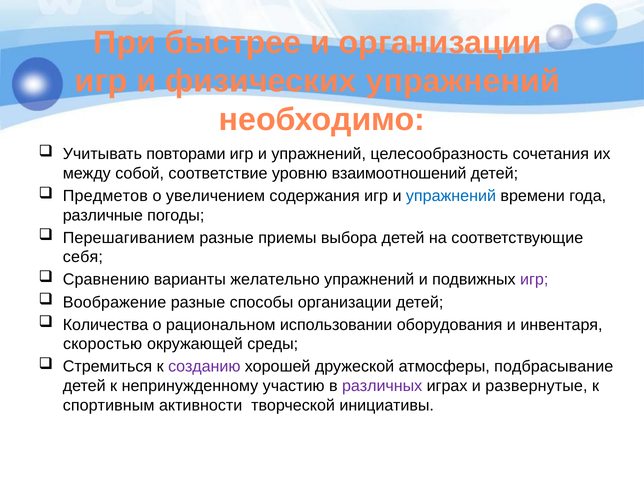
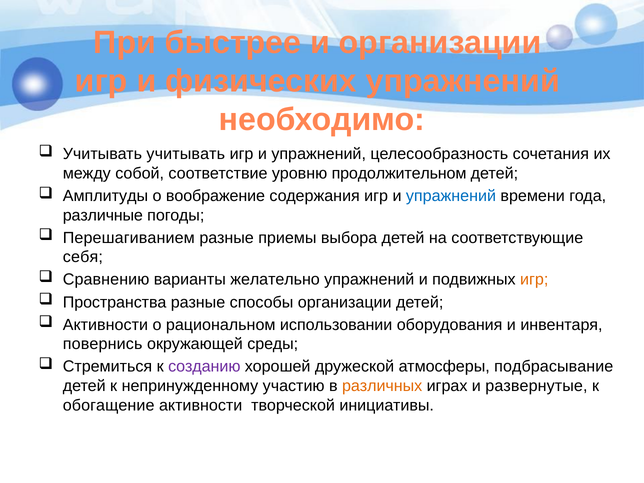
Учитывать повторами: повторами -> учитывать (186, 154)
взаимоотношений: взаимоотношений -> продолжительном (399, 173)
Предметов: Предметов -> Амплитуды (105, 196)
увеличением: увеличением -> воображение (216, 196)
игр colour: purple -> orange (534, 280)
Воображение: Воображение -> Пространства (115, 302)
Количества: Количества -> Активности (105, 325)
скоростью: скоростью -> повернись (103, 344)
различных colour: purple -> orange (382, 386)
спортивным: спортивным -> обогащение (109, 405)
